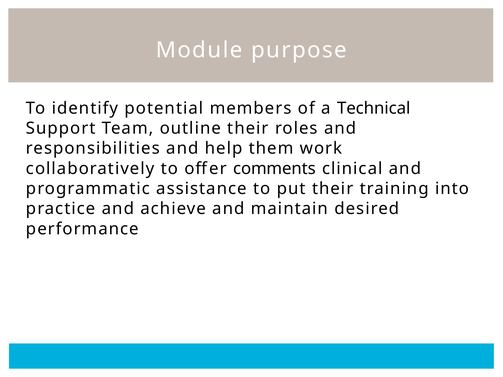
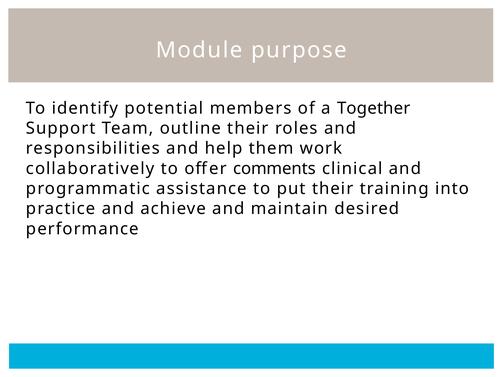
Technical: Technical -> Together (374, 108)
